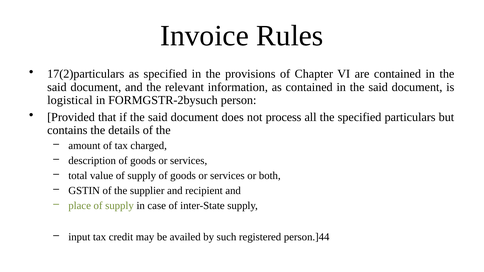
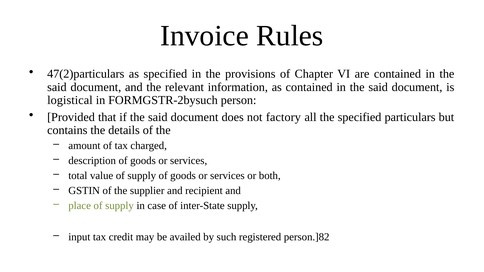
17(2)particulars: 17(2)particulars -> 47(2)particulars (86, 74)
process: process -> factory (283, 117)
person.]44: person.]44 -> person.]82 (307, 237)
